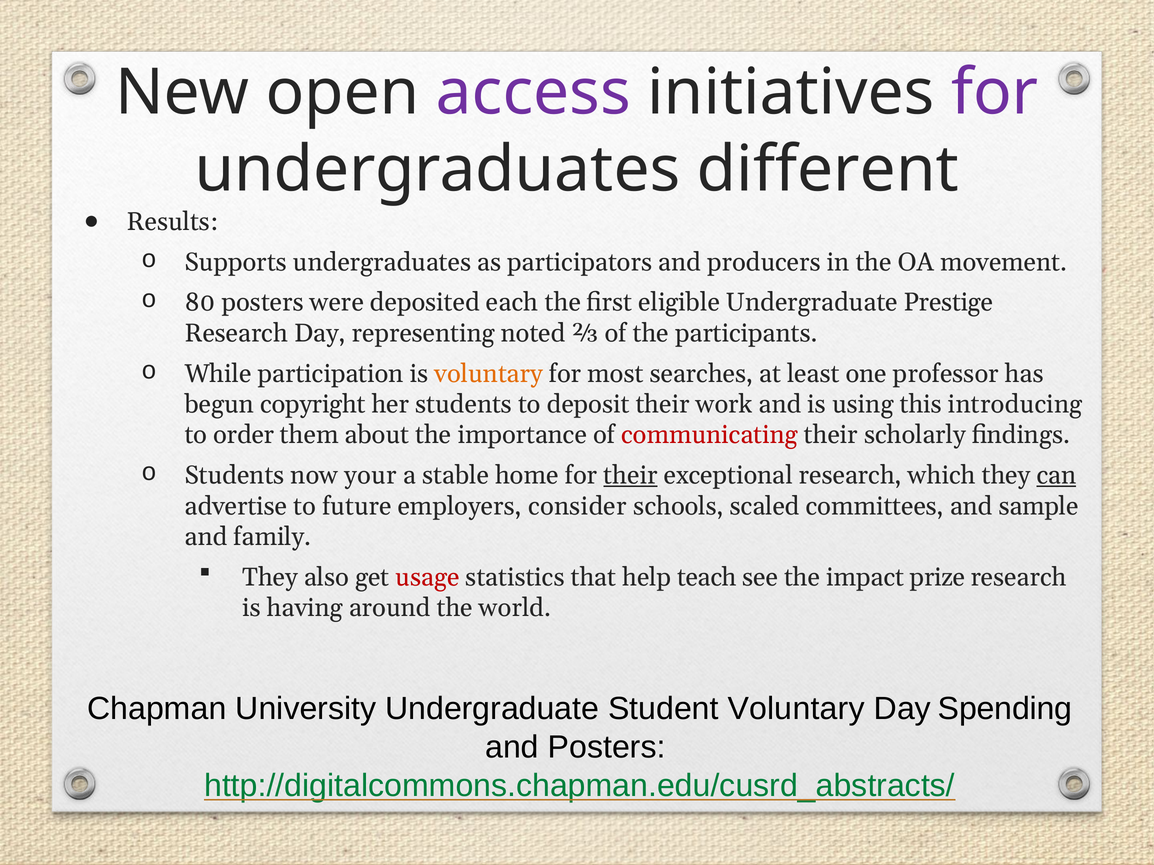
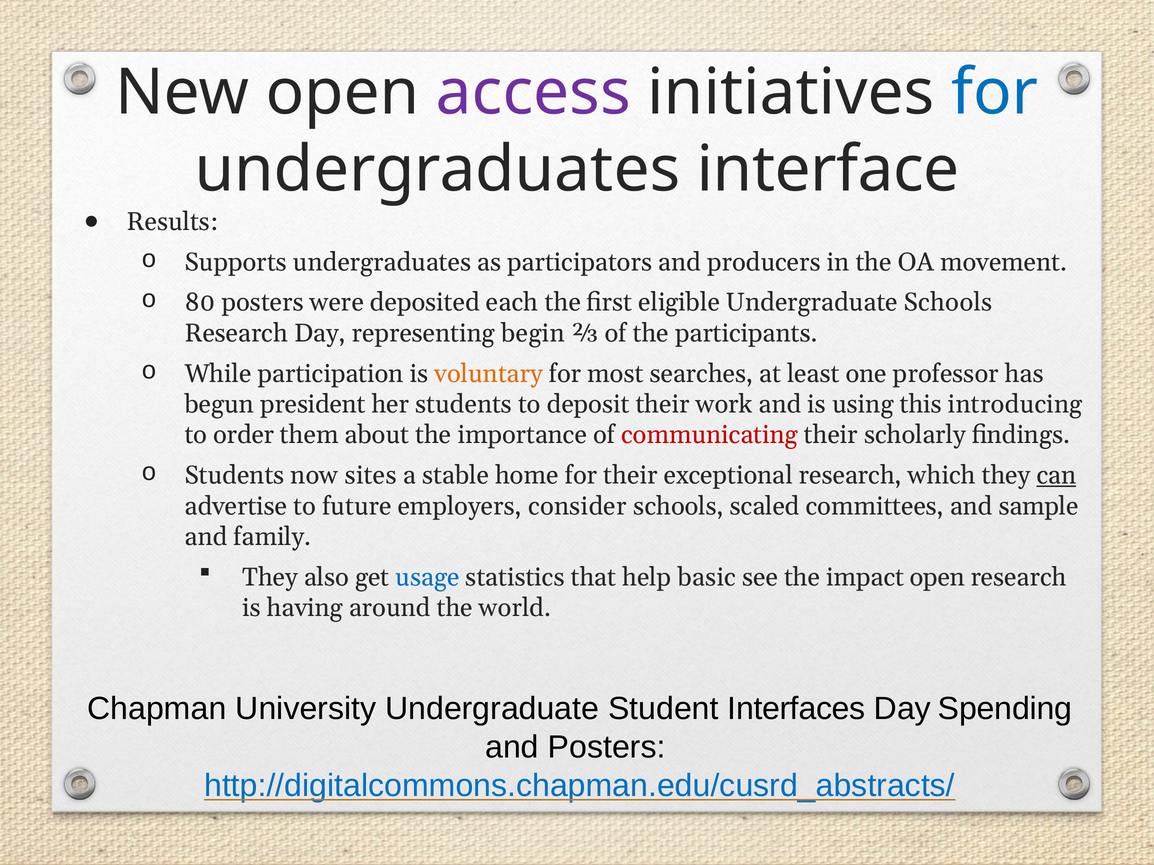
for colour: purple -> blue (995, 93)
different: different -> interface (828, 170)
Undergraduate Prestige: Prestige -> Schools (948, 303)
noted: noted -> begin (533, 333)
copyright: copyright -> president (313, 405)
your: your -> sites (371, 476)
their underline: present -> none (631, 476)
usage colour: red -> blue (427, 578)
teach: teach -> basic (707, 578)
impact prize: prize -> open (937, 578)
Student Voluntary: Voluntary -> Interfaces (796, 709)
http://digitalcommons.chapman.edu/cusrd_abstracts/ colour: green -> blue (580, 786)
